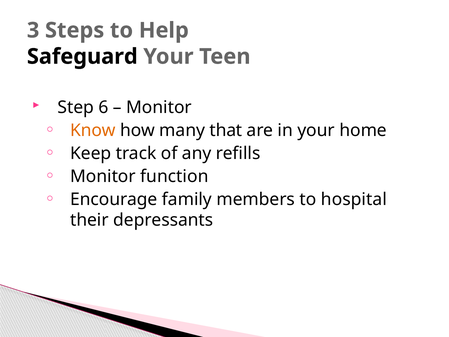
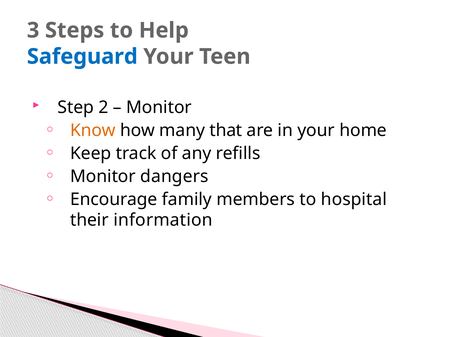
Safeguard colour: black -> blue (82, 57)
6: 6 -> 2 (103, 107)
function: function -> dangers (174, 176)
depressants: depressants -> information (163, 220)
